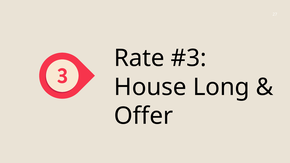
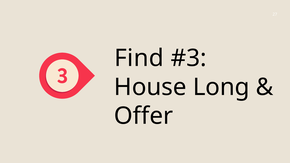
Rate: Rate -> Find (139, 58)
